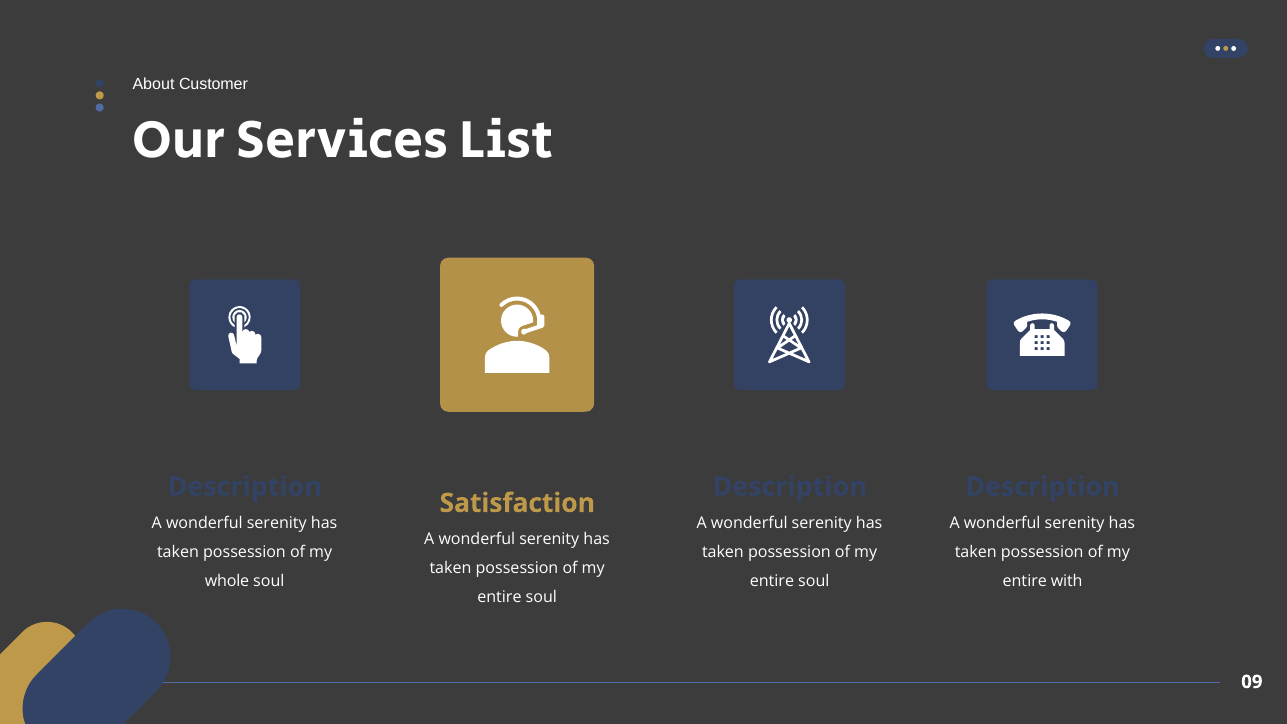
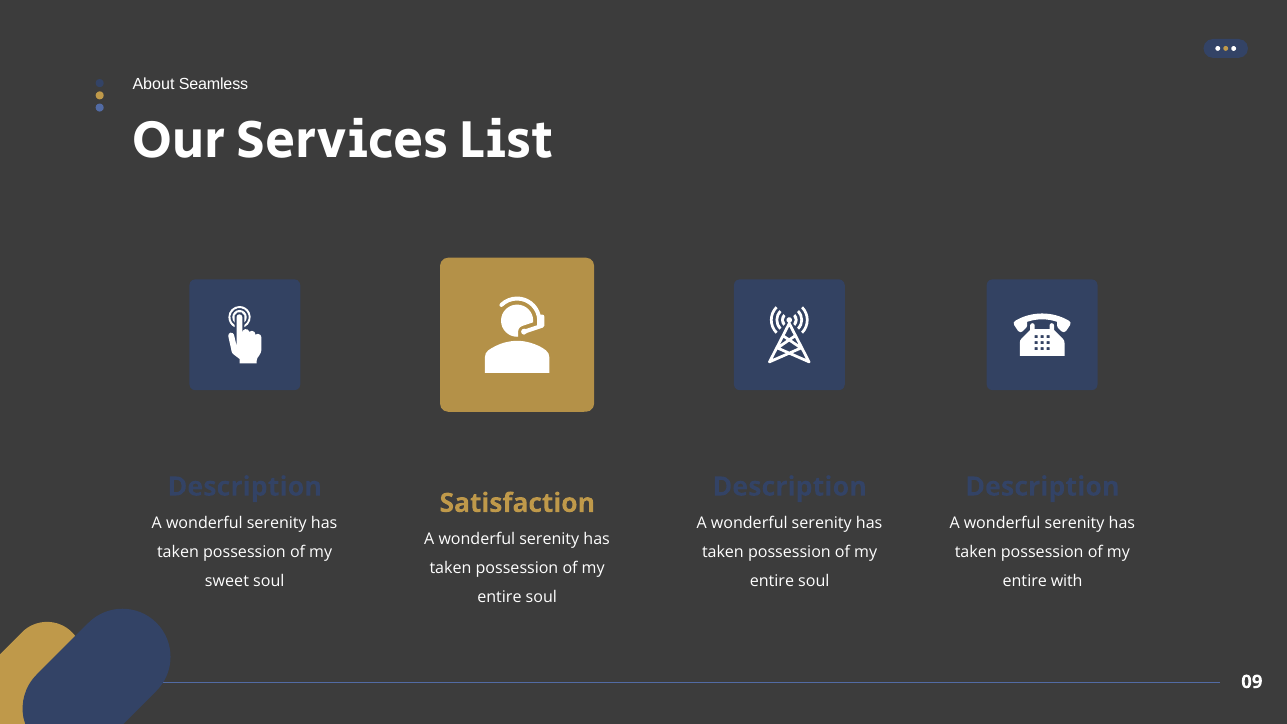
Customer: Customer -> Seamless (213, 85)
whole: whole -> sweet (227, 581)
